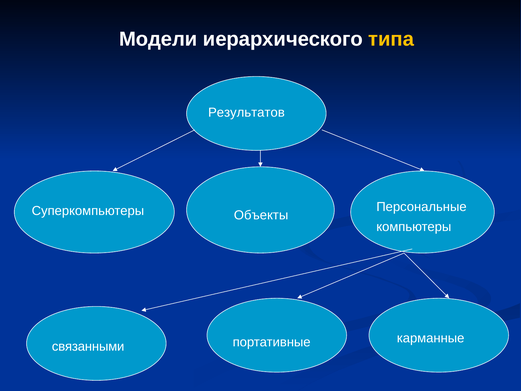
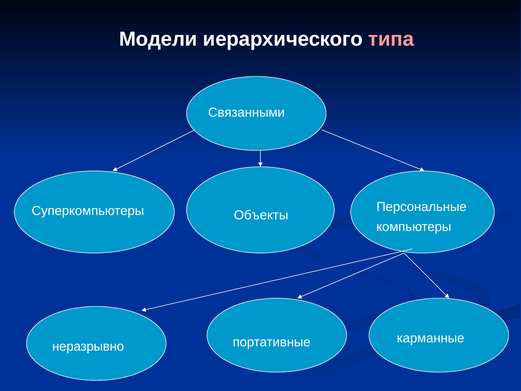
типа colour: yellow -> pink (391, 39)
Результатов: Результатов -> Связанными (246, 112)
связанными: связанными -> неразрывно (88, 346)
